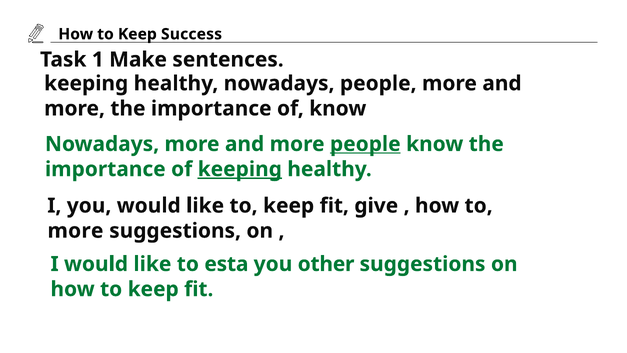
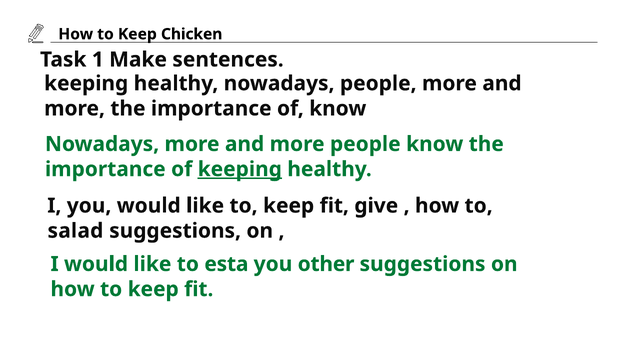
Success: Success -> Chicken (192, 34)
people underline: present -> none (365, 144)
more: more -> salad (75, 231)
